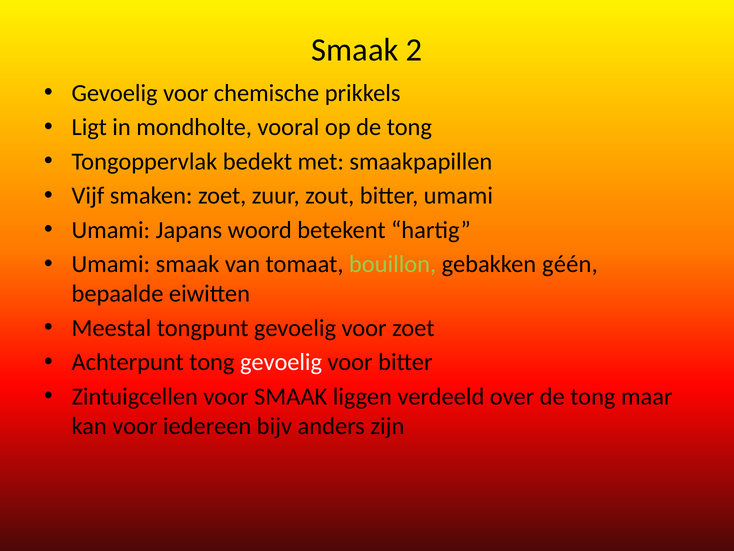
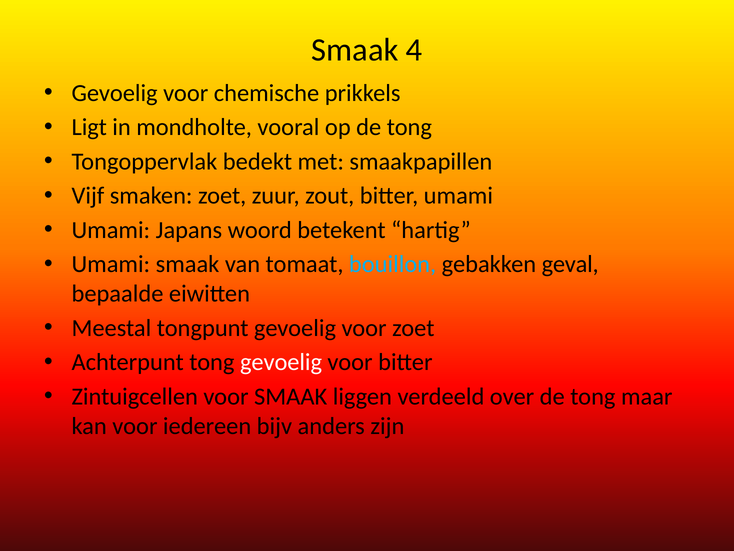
2: 2 -> 4 (414, 50)
bouillon colour: light green -> light blue (393, 264)
géén: géén -> geval (570, 264)
